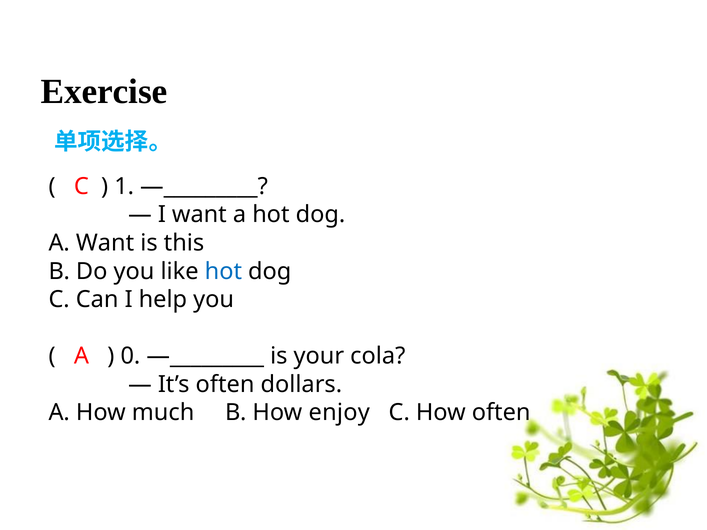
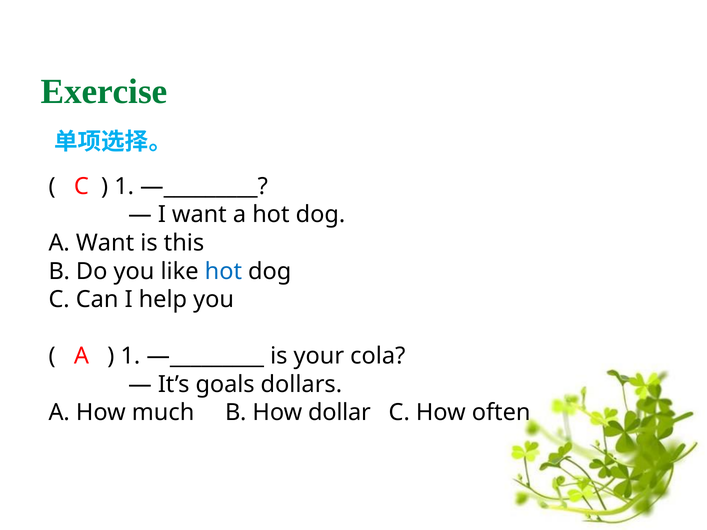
Exercise colour: black -> green (104, 92)
0: 0 -> 1 (130, 356)
It’s often: often -> goals (225, 384)
enjoy: enjoy -> dollar (339, 413)
